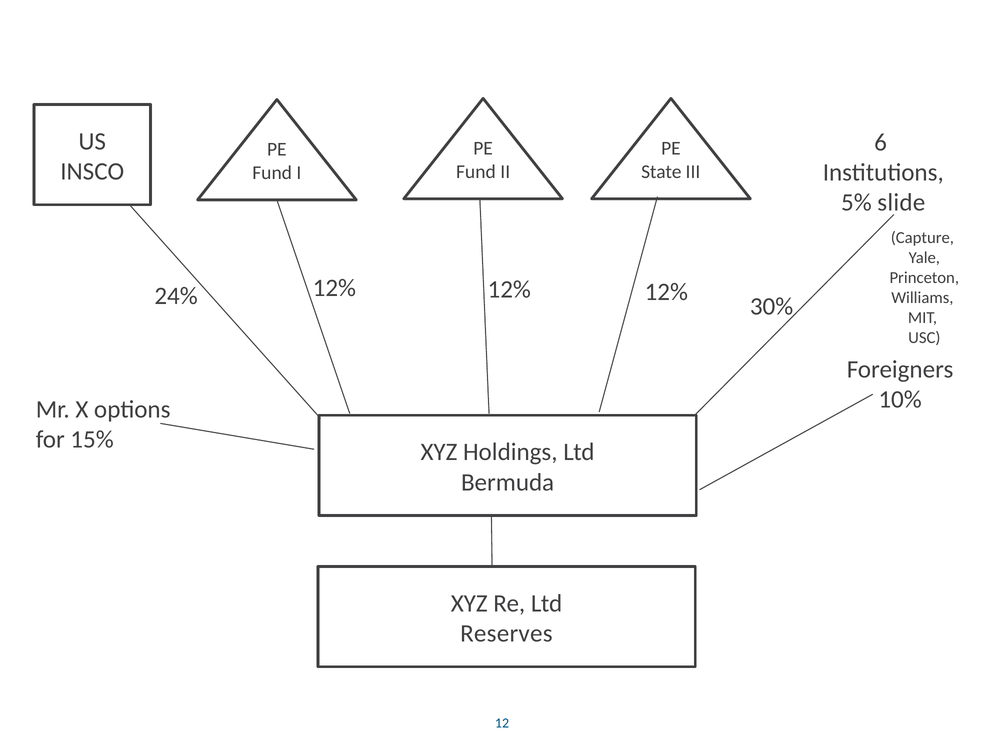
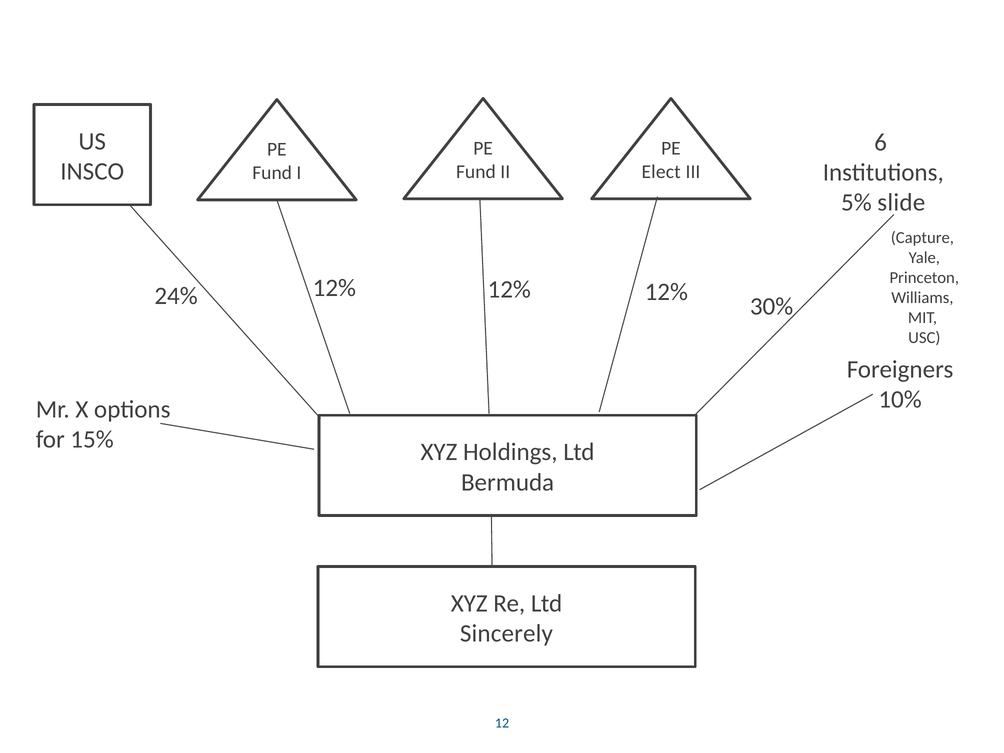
State: State -> Elect (661, 172)
Reserves: Reserves -> Sincerely (506, 633)
